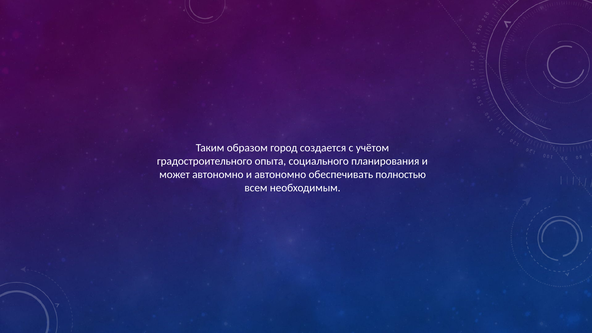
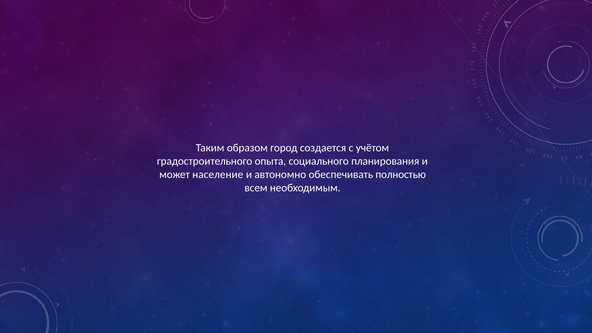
может автономно: автономно -> население (218, 175)
